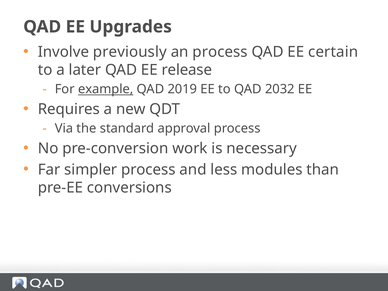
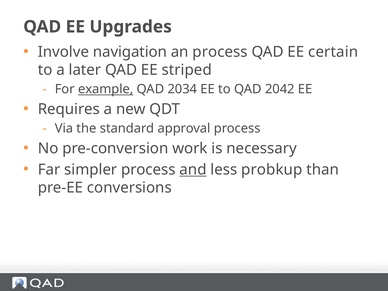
previously: previously -> navigation (130, 52)
release: release -> striped (187, 70)
2019: 2019 -> 2034 (182, 89)
2032: 2032 -> 2042 (280, 89)
and underline: none -> present (193, 170)
modules: modules -> probkup (272, 170)
